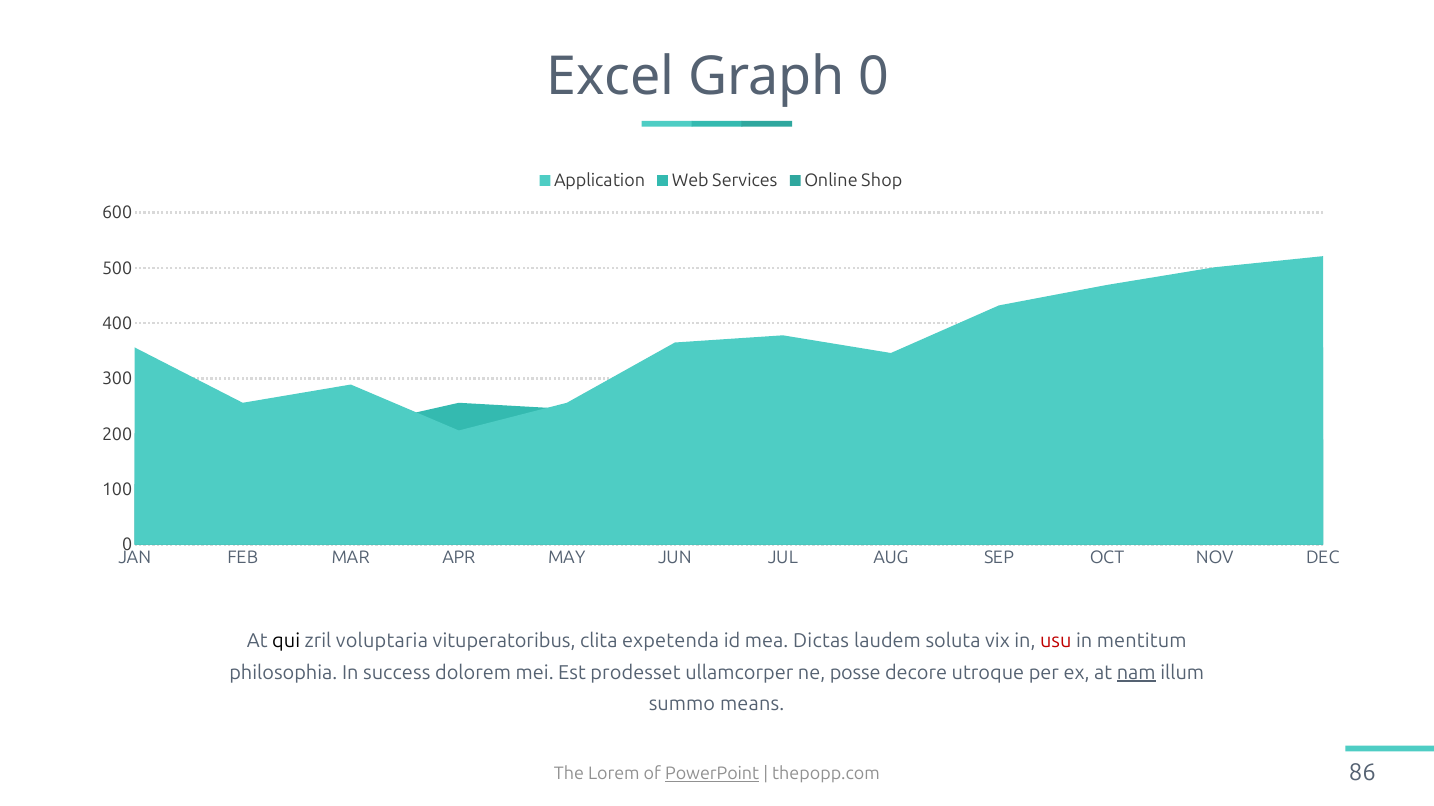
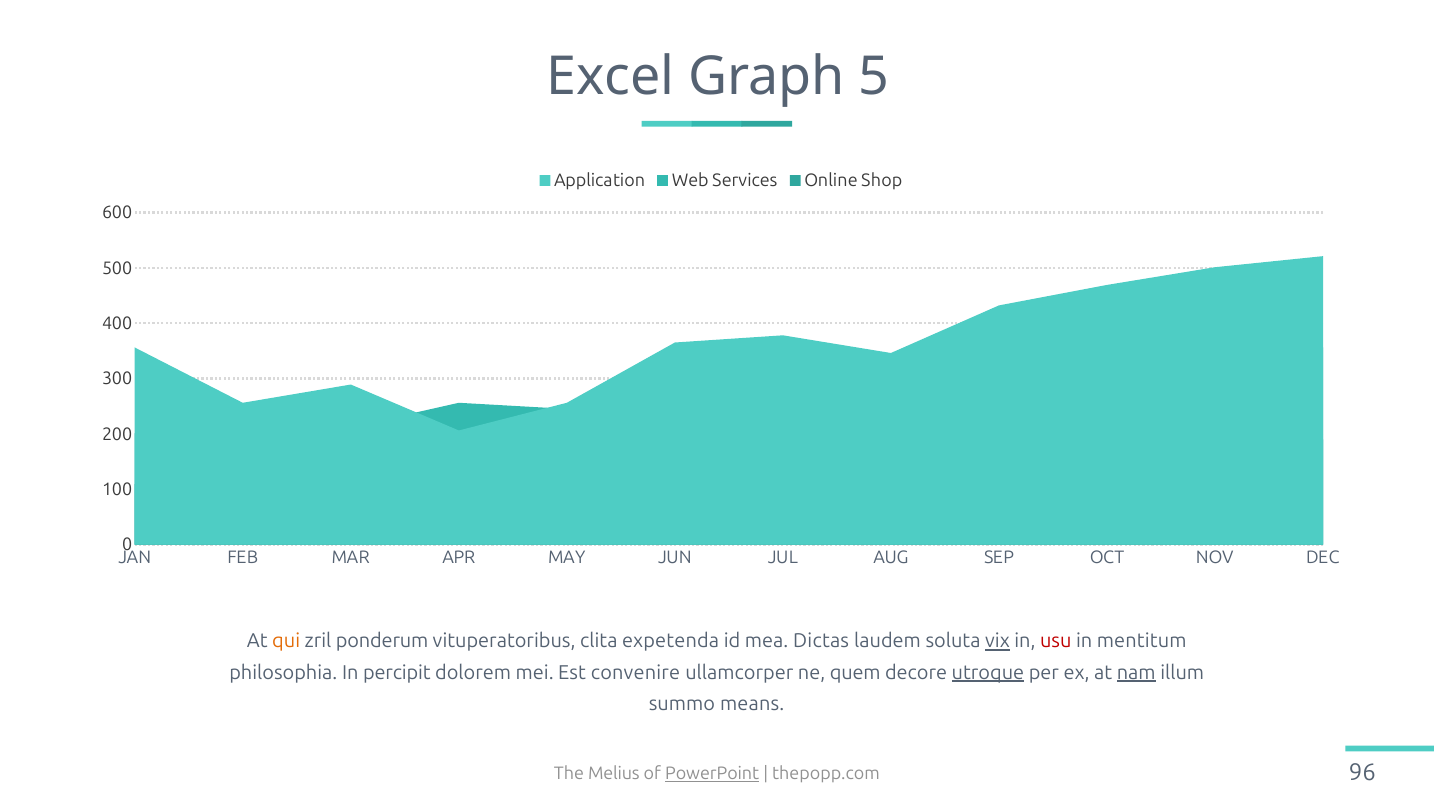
Graph 0: 0 -> 5 (874, 77)
qui colour: black -> orange (286, 642)
voluptaria: voluptaria -> ponderum (382, 642)
vix underline: none -> present (998, 642)
success: success -> percipit (397, 673)
prodesset: prodesset -> convenire (635, 673)
posse: posse -> quem (855, 673)
utroque underline: none -> present (988, 673)
Lorem: Lorem -> Melius (614, 774)
86: 86 -> 96 (1362, 774)
